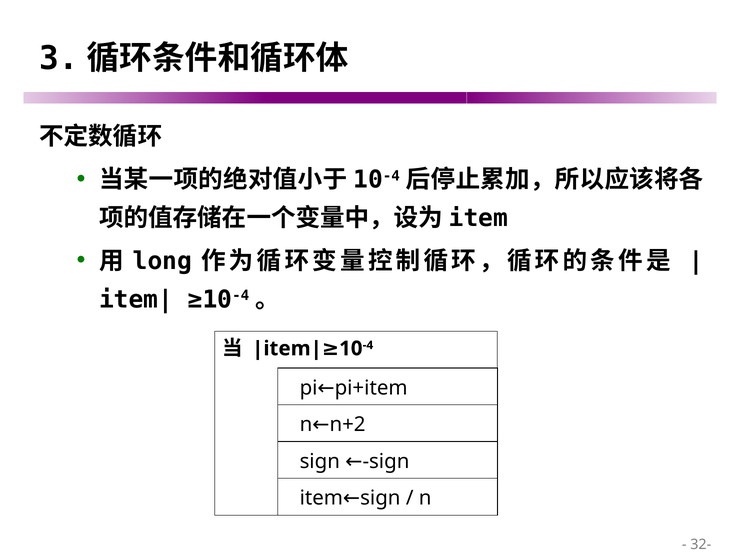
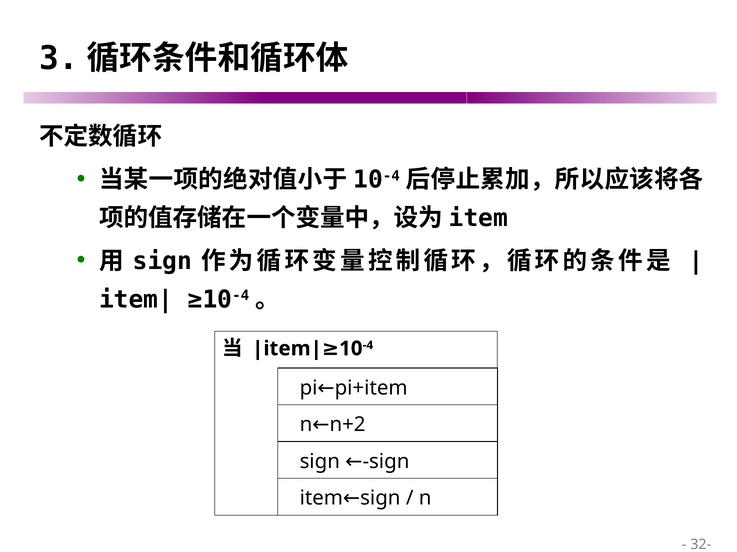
long: long -> sign (162, 262)
